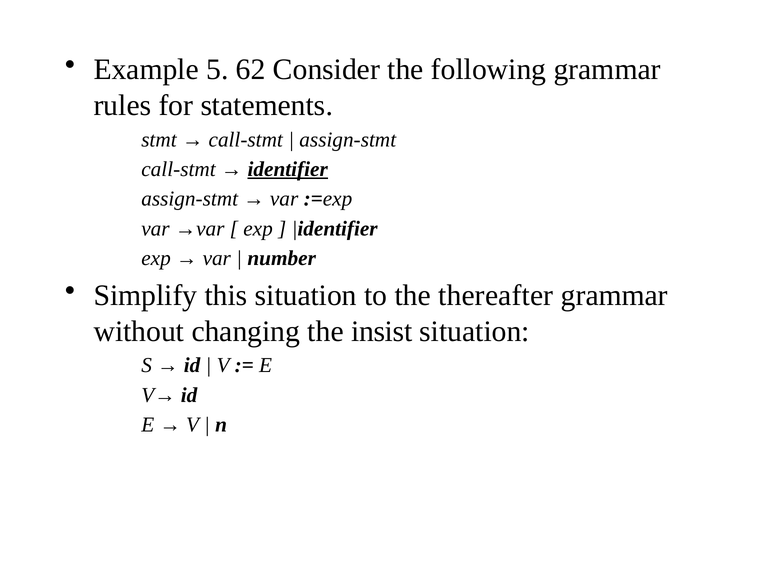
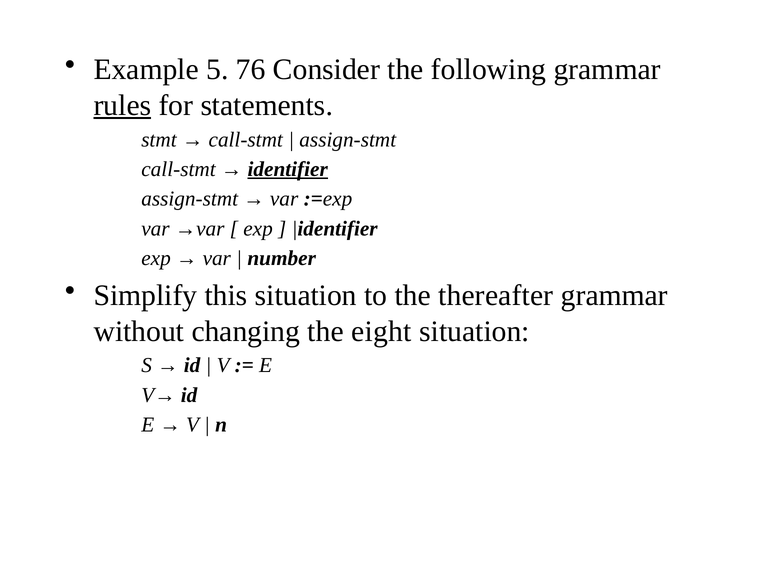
62: 62 -> 76 (251, 70)
rules underline: none -> present (122, 105)
insist: insist -> eight (381, 331)
